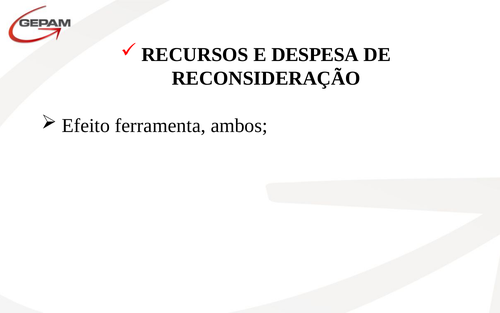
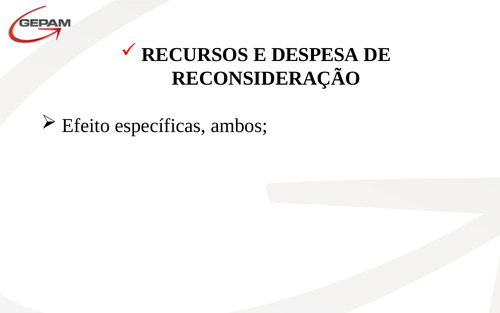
ferramenta: ferramenta -> específicas (160, 125)
